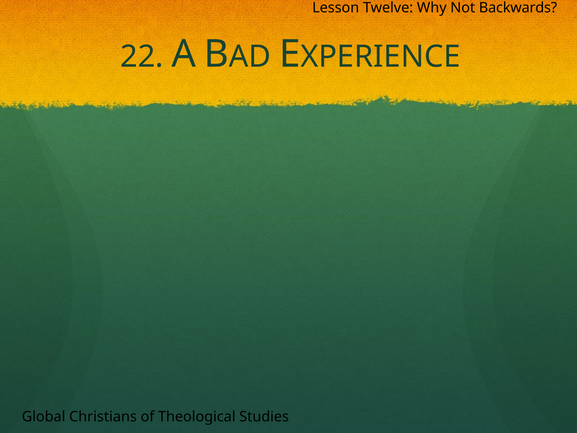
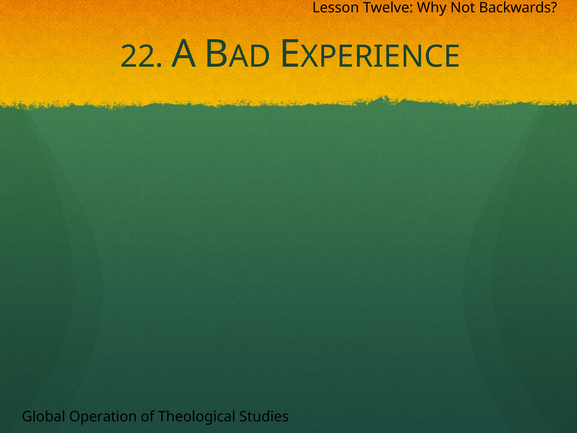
Christians: Christians -> Operation (103, 416)
